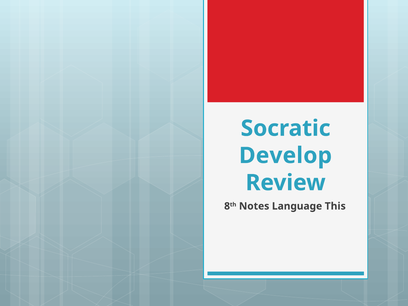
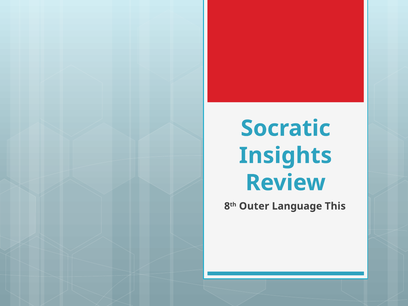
Develop: Develop -> Insights (285, 156)
Notes: Notes -> Outer (254, 206)
